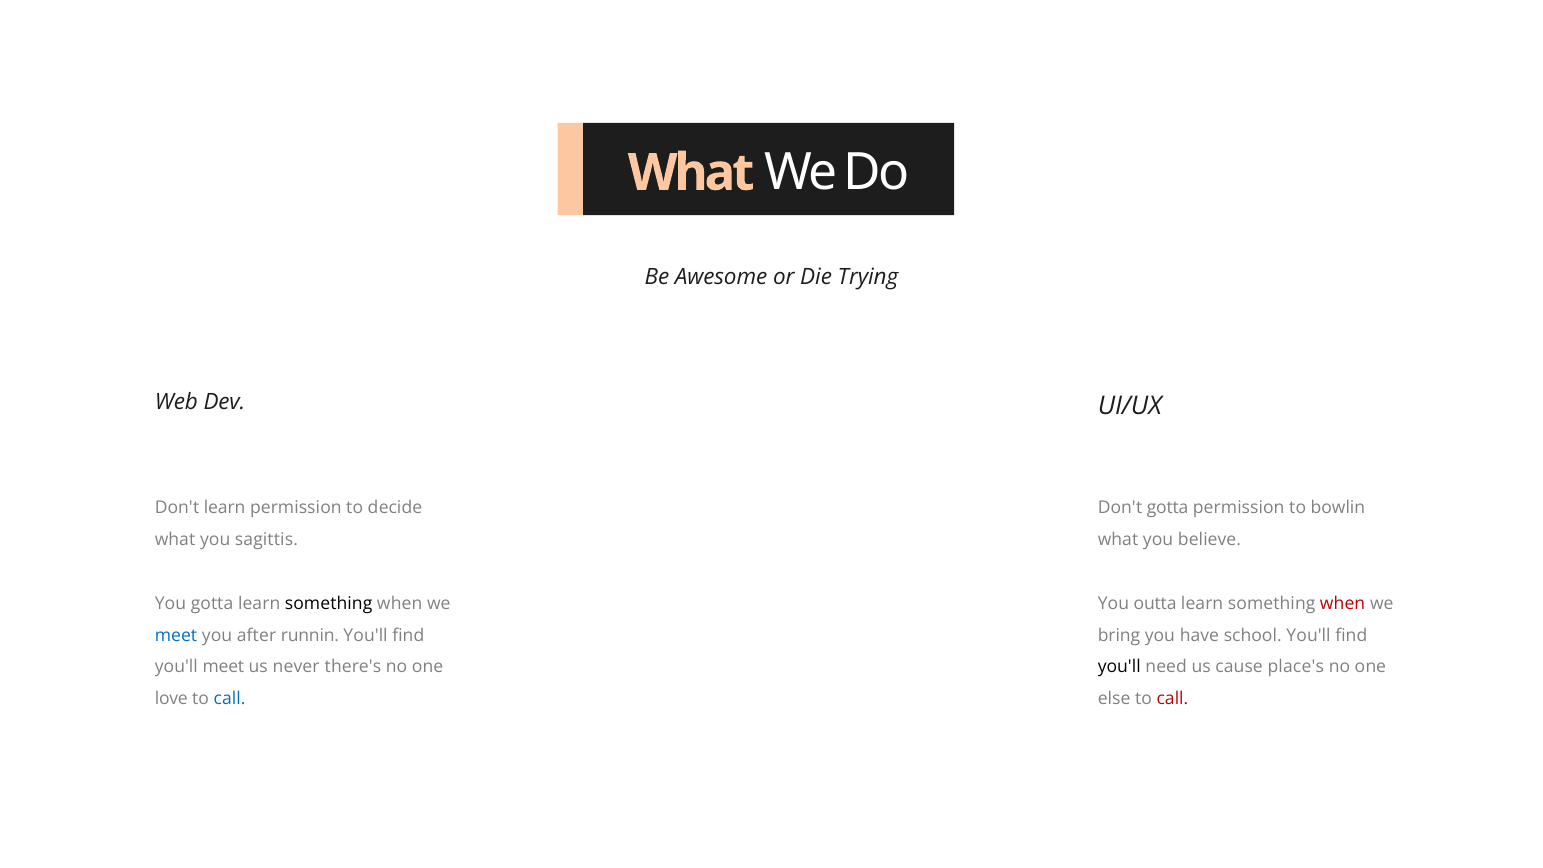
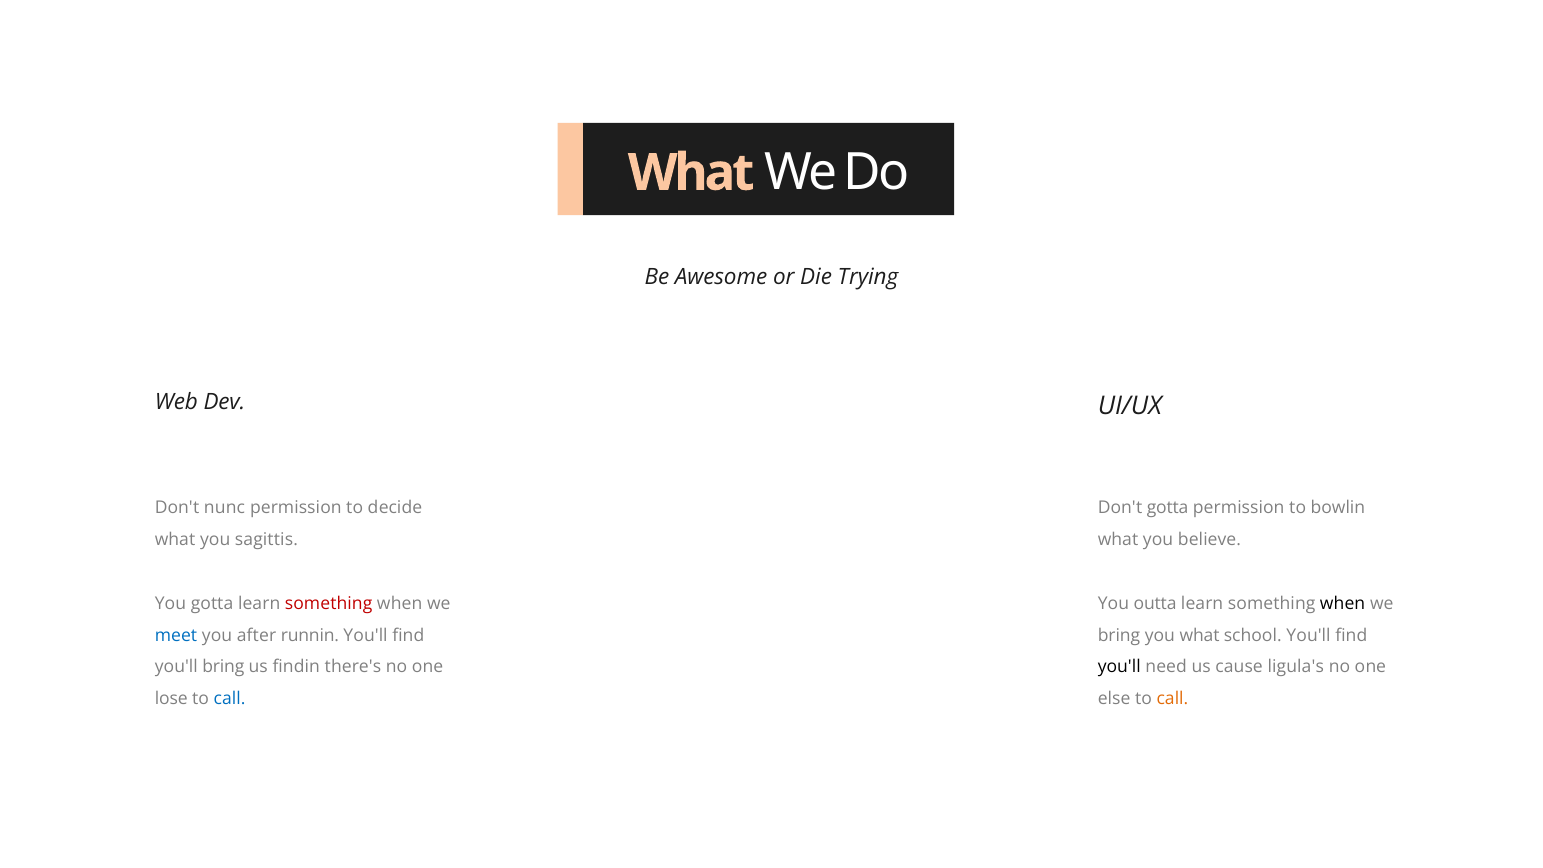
Don't learn: learn -> nunc (225, 508)
something colour: black -> red (329, 603)
when colour: red -> black (1343, 603)
you have: have -> what (1200, 635)
you'll meet: meet -> bring (223, 667)
never: never -> findin (296, 667)
place's: place's -> ligula's (1296, 667)
love: love -> lose (171, 699)
call colour: red -> orange (1172, 699)
